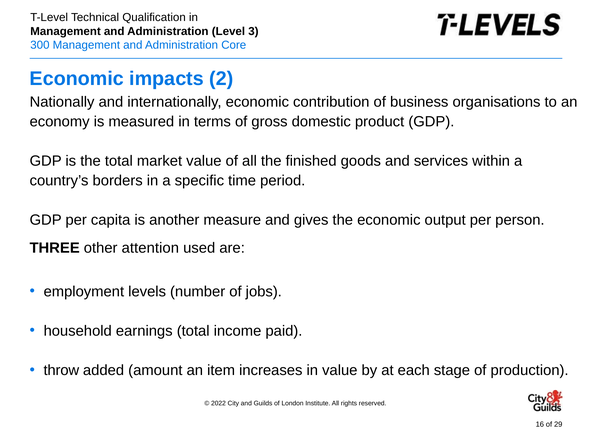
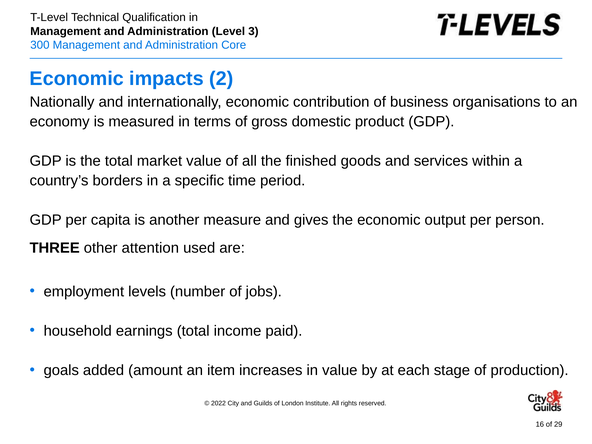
throw: throw -> goals (61, 370)
